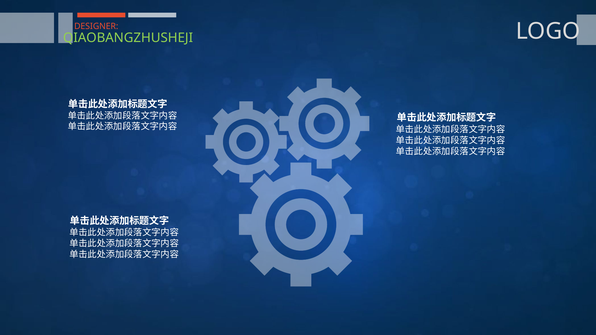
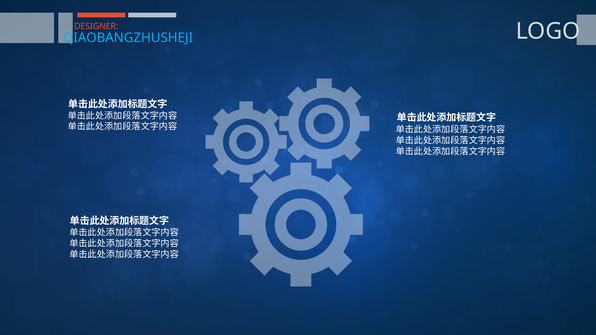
QIAOBANGZHUSHEJI colour: light green -> light blue (128, 38)
